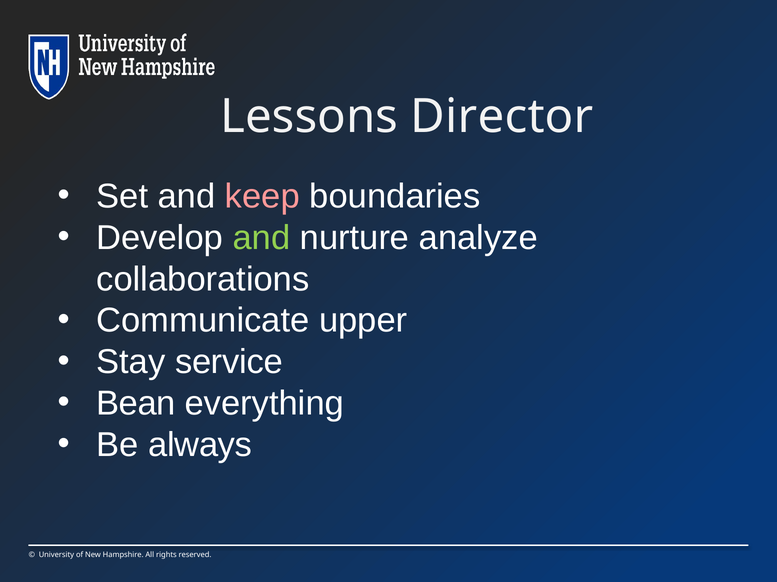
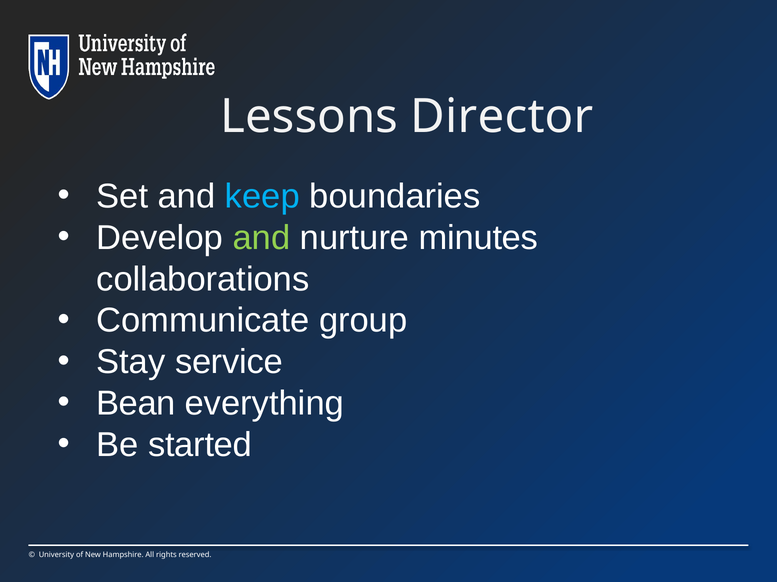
keep colour: pink -> light blue (262, 197)
analyze: analyze -> minutes (478, 238)
upper: upper -> group (363, 321)
always: always -> started (200, 445)
